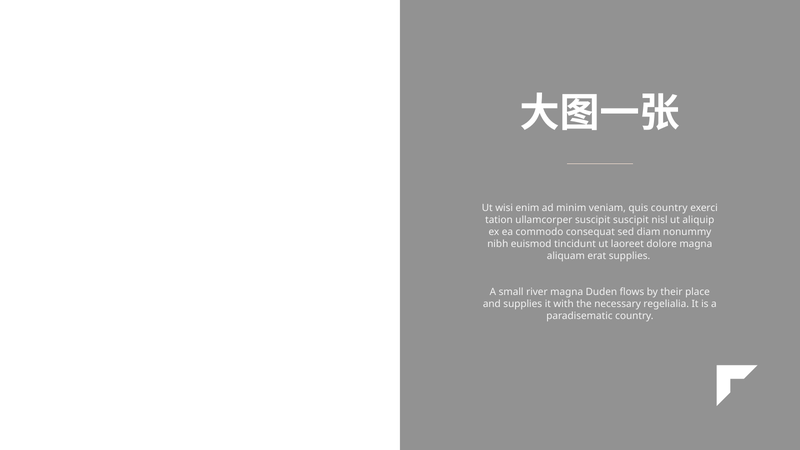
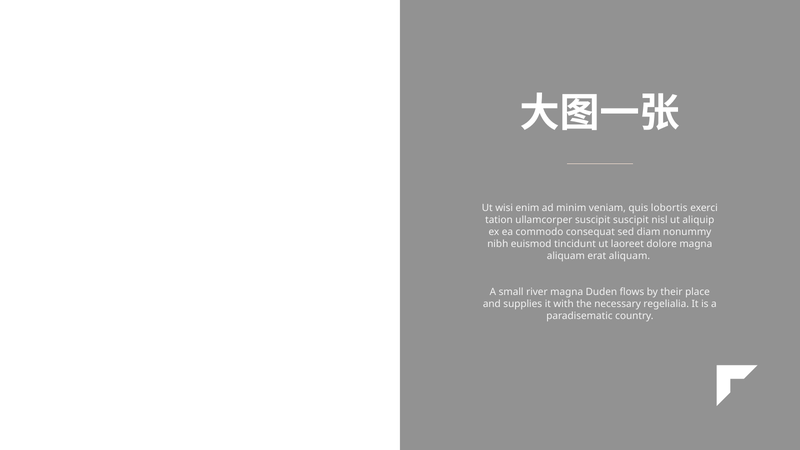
quis country: country -> lobortis (669, 208)
erat supplies: supplies -> aliquam (629, 256)
